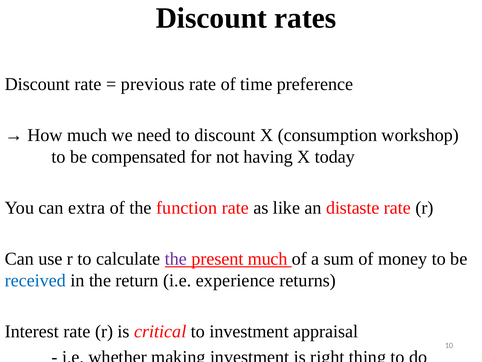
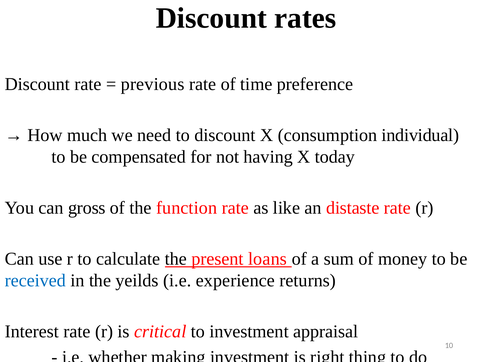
workshop: workshop -> individual (420, 135)
extra: extra -> gross (87, 208)
the colour: purple -> black (176, 259)
present much: much -> loans (268, 259)
return: return -> yeilds (137, 280)
